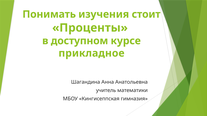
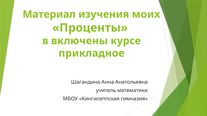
Понимать: Понимать -> Материал (49, 14)
стоит: стоит -> моих (146, 14)
доступном: доступном -> включены (79, 41)
